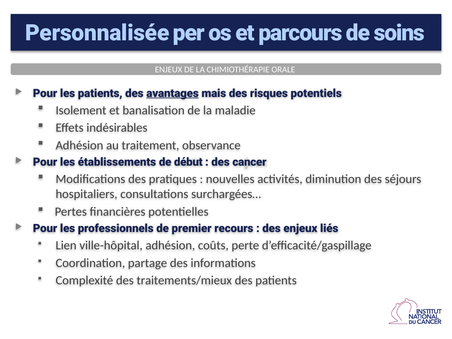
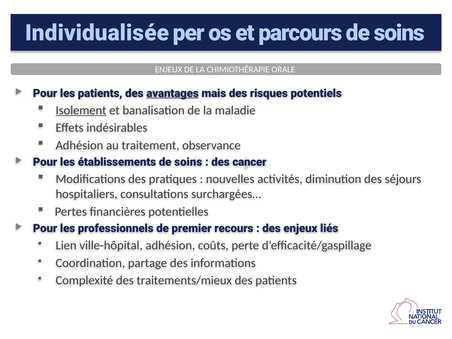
Personnalisée: Personnalisée -> Individualisée (97, 33)
Isolement underline: none -> present (81, 110)
établissements de début: début -> soins (188, 162)
